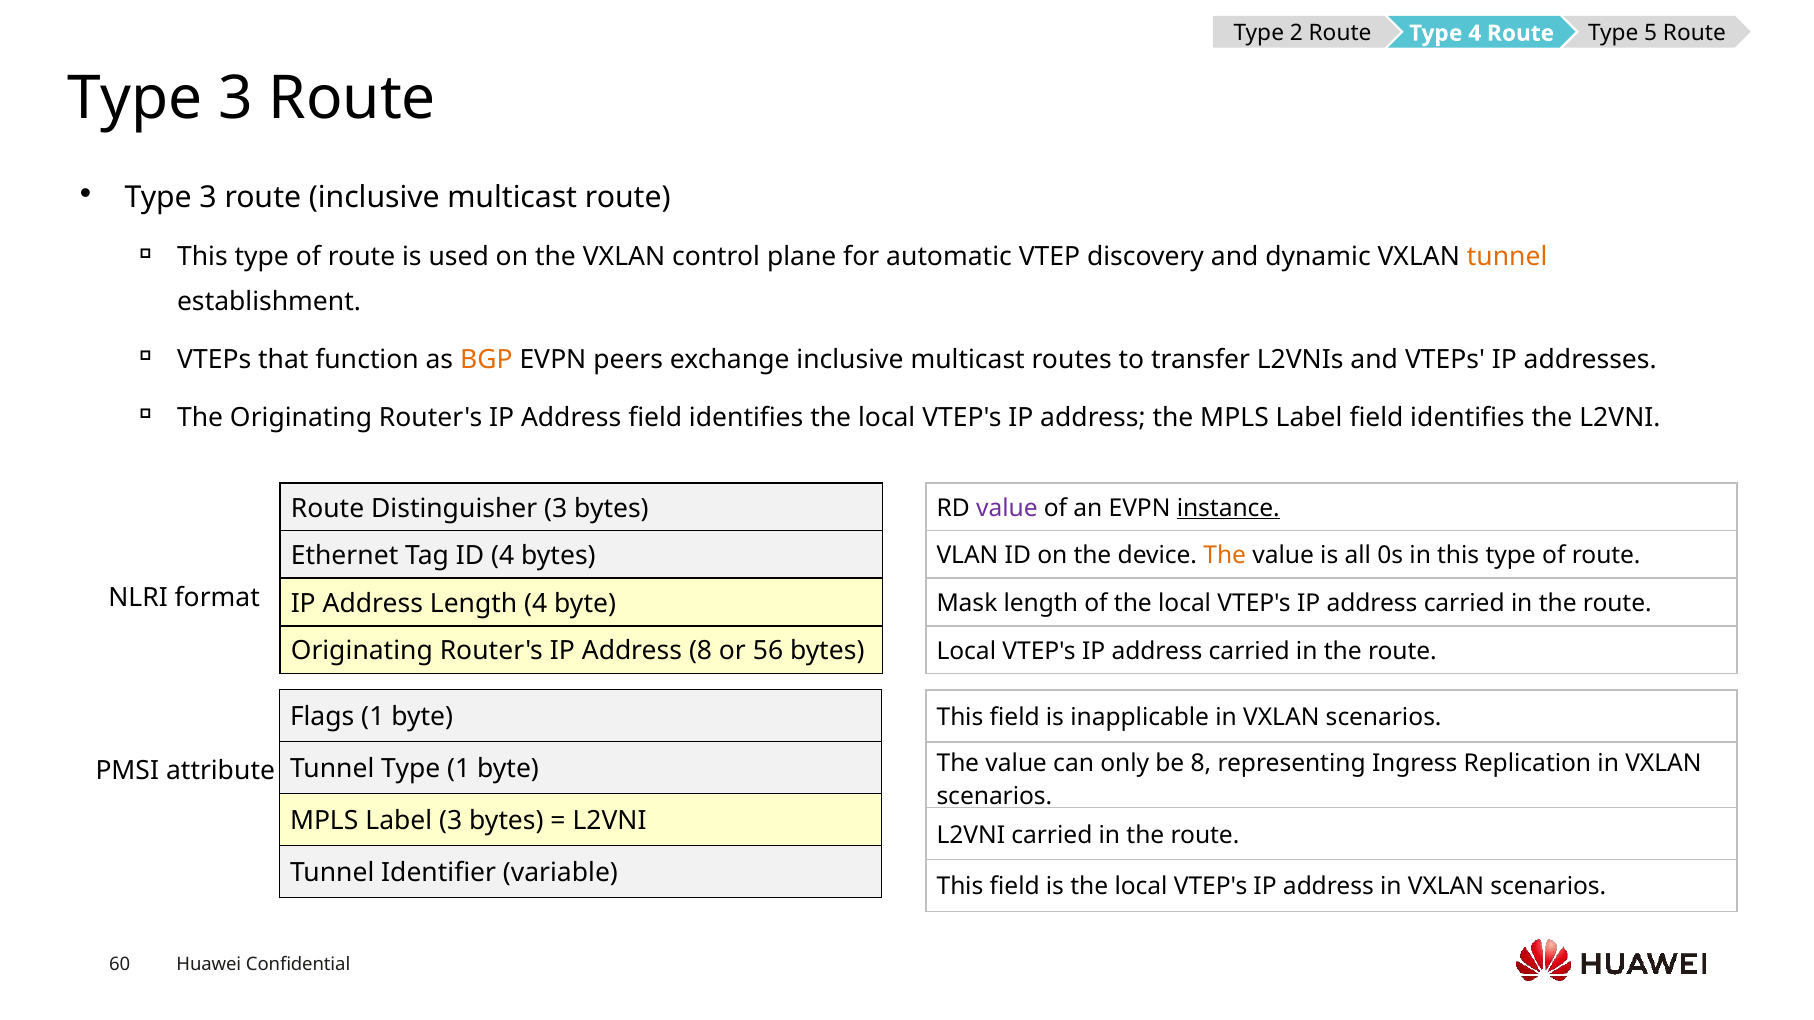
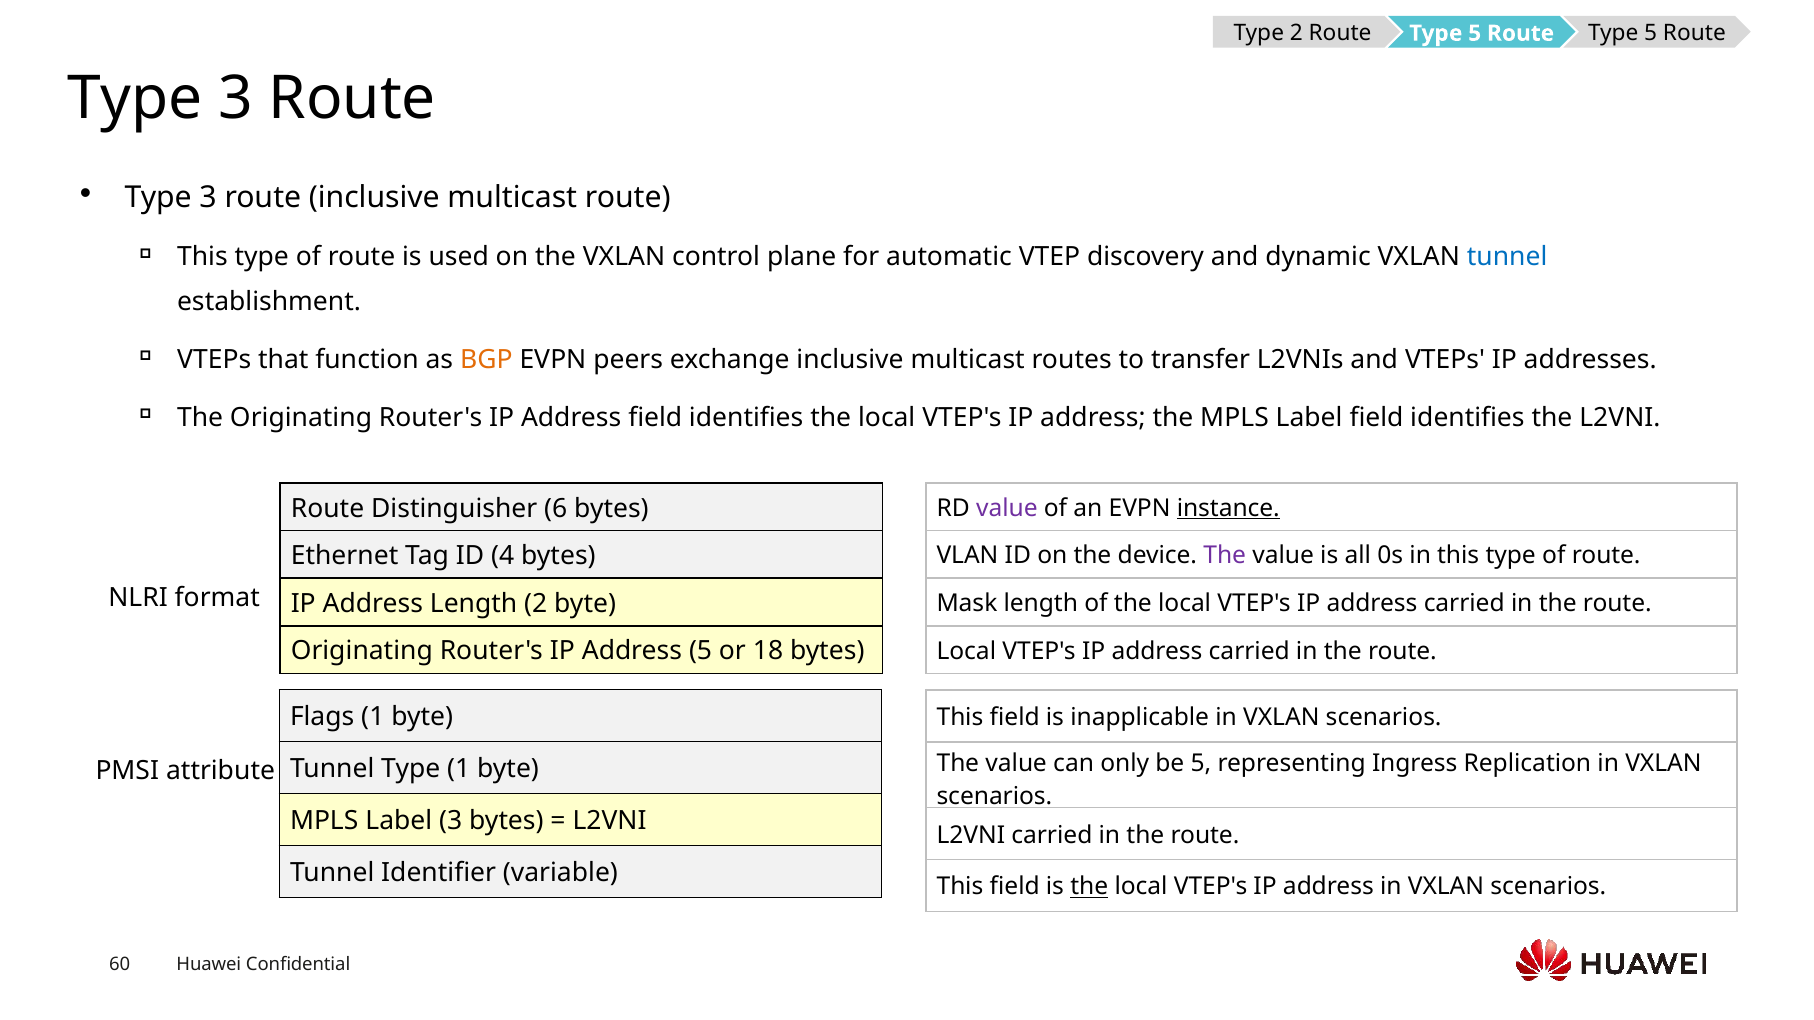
4: 4 -> 5 (1475, 33)
tunnel colour: orange -> blue (1507, 257)
Distinguisher 3: 3 -> 6 (556, 508)
The colour: orange -> purple (1225, 556)
Length 4: 4 -> 2 (536, 604)
Address 8: 8 -> 5 (701, 651)
56: 56 -> 18 (768, 651)
be 8: 8 -> 5 (1201, 763)
the underline: none -> present (1089, 887)
